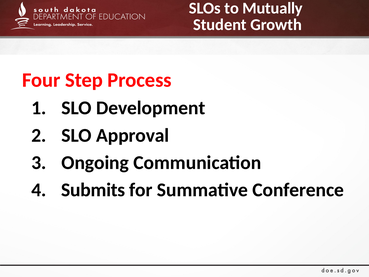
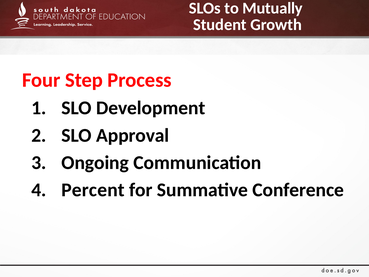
Submits: Submits -> Percent (93, 190)
